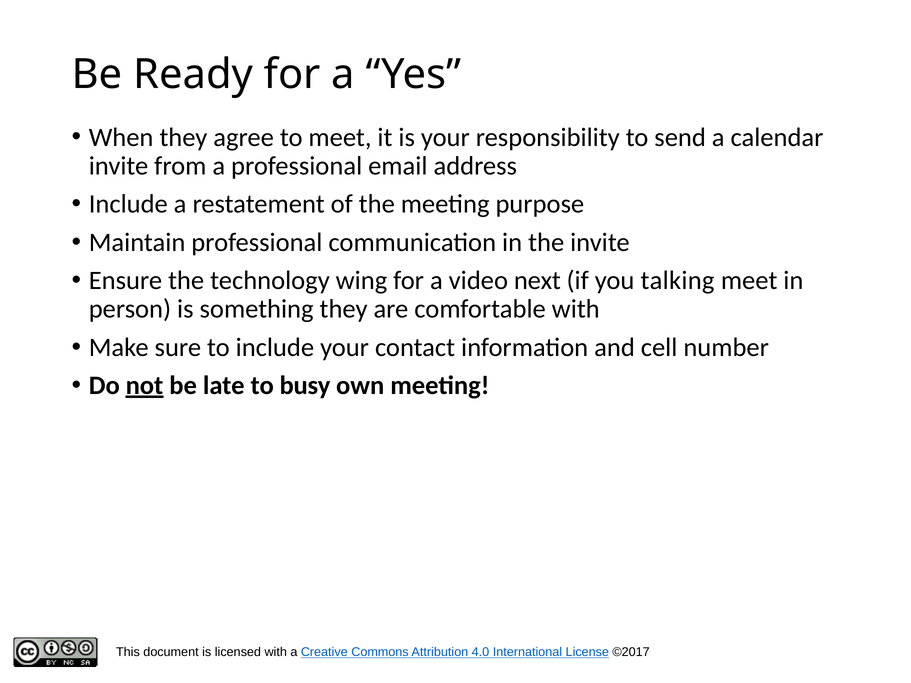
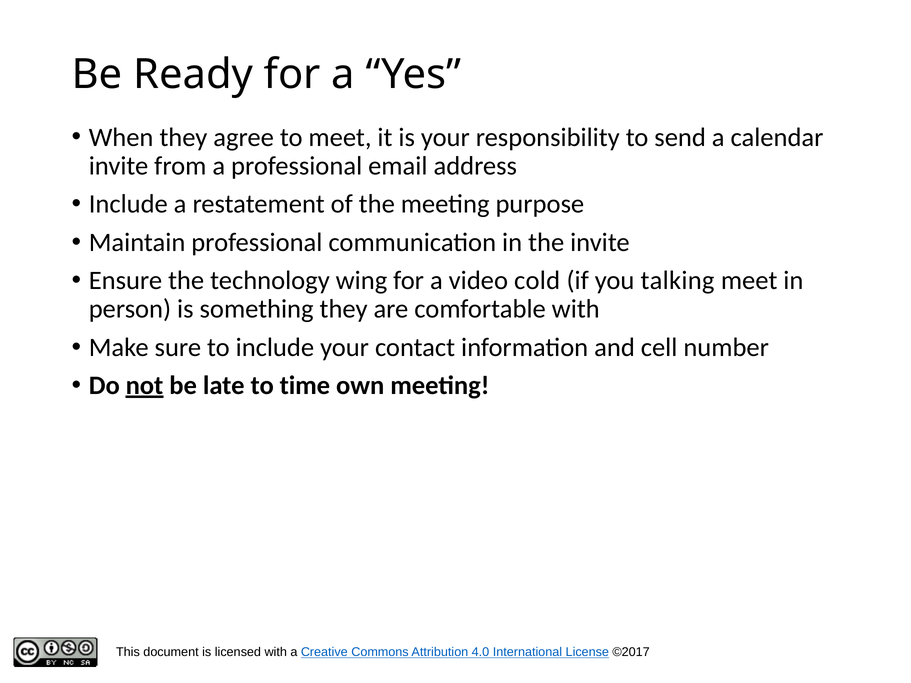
next: next -> cold (537, 281)
busy: busy -> time (305, 386)
